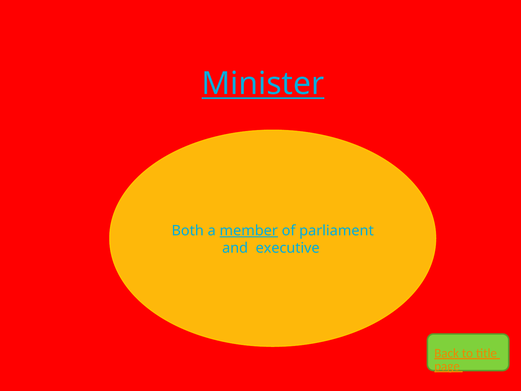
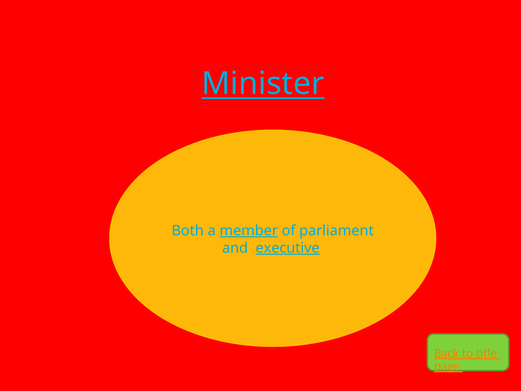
executive underline: none -> present (288, 248)
